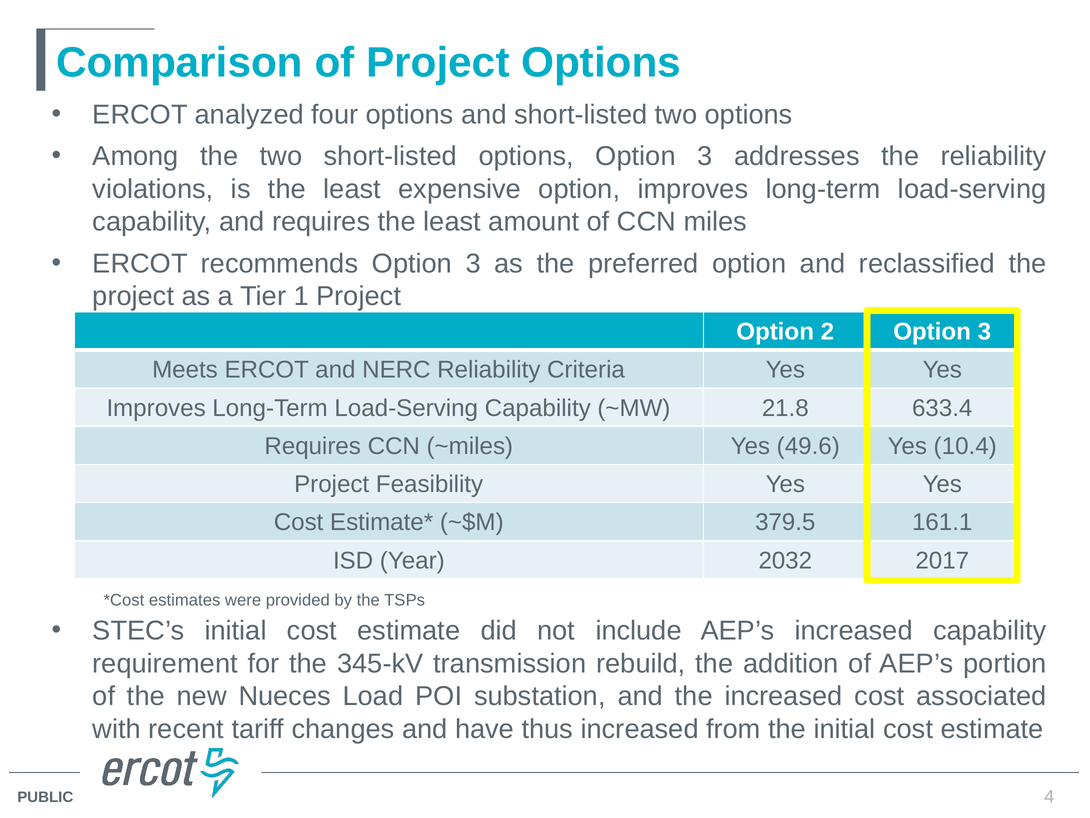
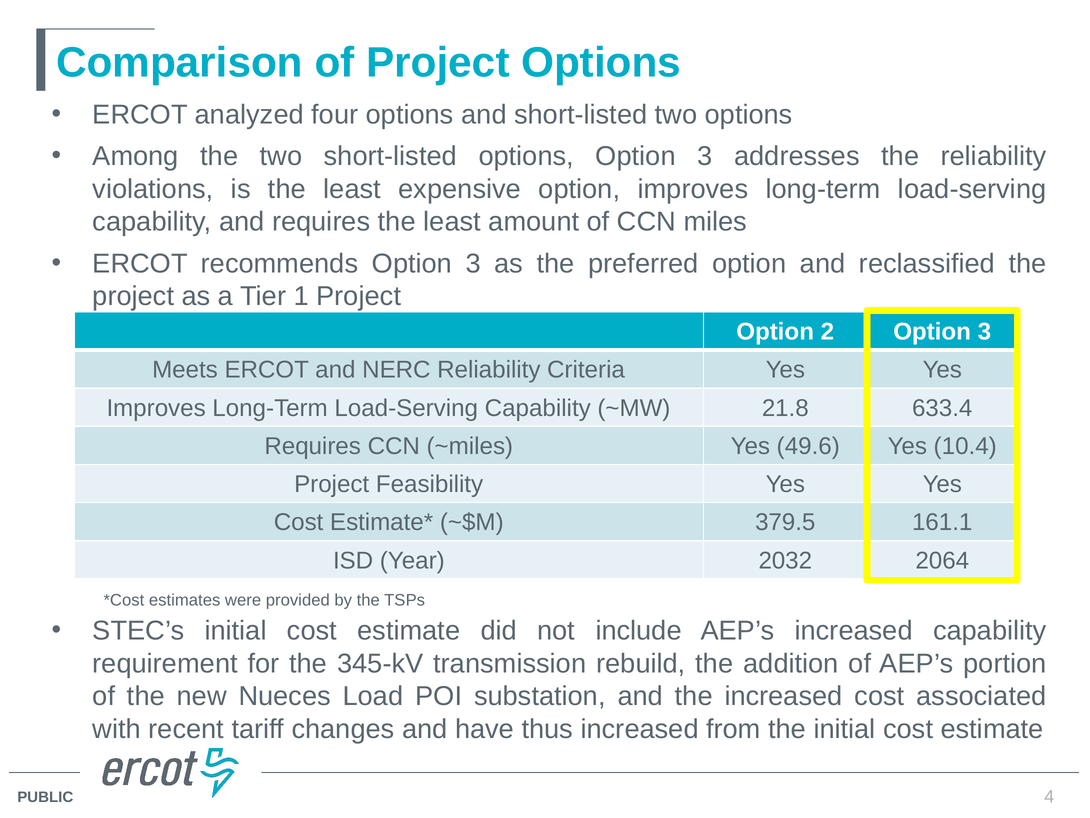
2017: 2017 -> 2064 (942, 560)
